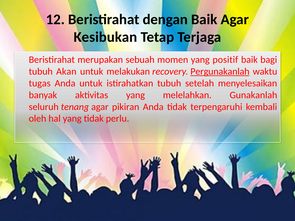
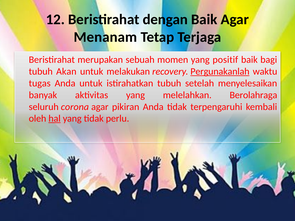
Kesibukan: Kesibukan -> Menanam (105, 37)
Gunakanlah: Gunakanlah -> Berolahraga (253, 95)
tenang: tenang -> corona (75, 107)
hal underline: none -> present (55, 119)
